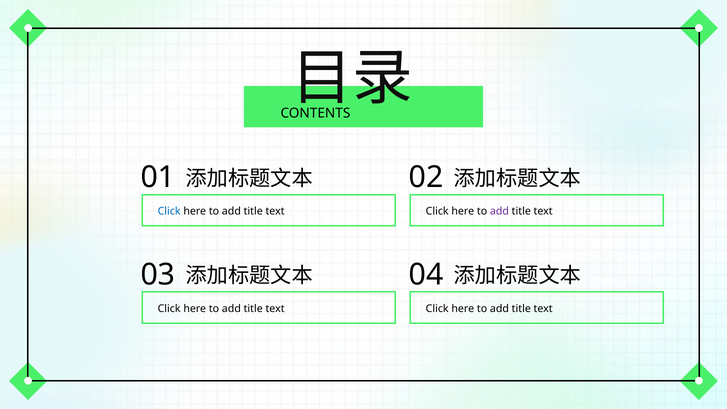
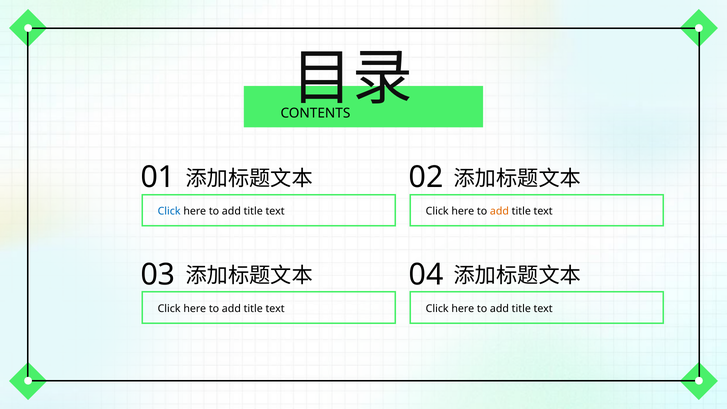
add colour: purple -> orange (499, 211)
